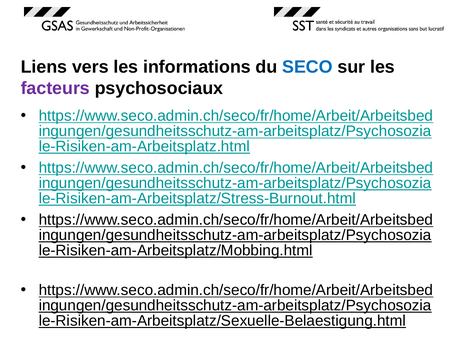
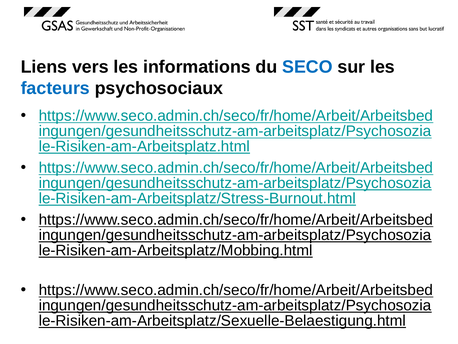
facteurs colour: purple -> blue (55, 88)
